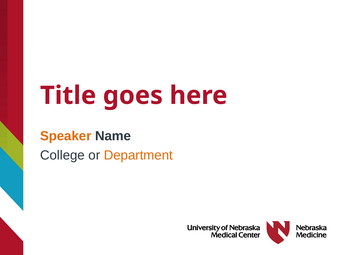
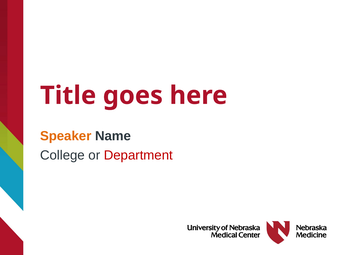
Department colour: orange -> red (138, 155)
